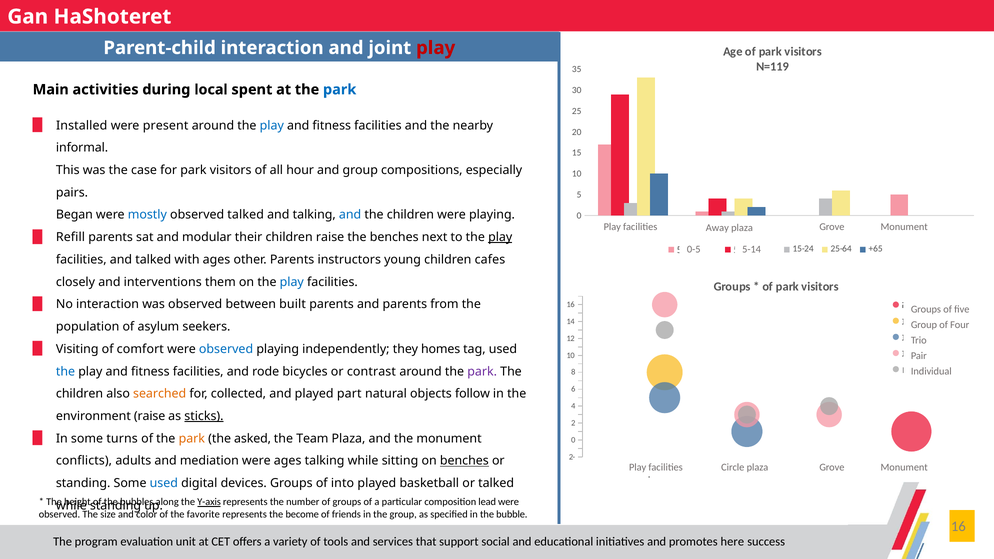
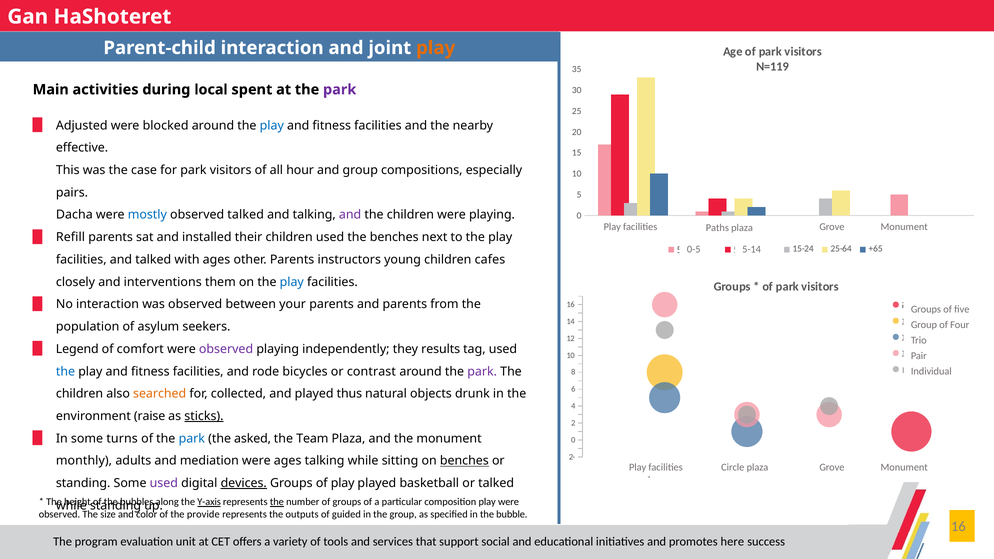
play colour: red -> orange (436, 48)
park colour: blue -> purple (340, 90)
Installed: Installed -> Adjusted (82, 125)
present: present -> blocked (166, 125)
informal: informal -> effective (82, 148)
Began: Began -> Dacha (74, 215)
and colour: blue -> purple (350, 215)
Away: Away -> Paths (717, 228)
modular: modular -> installed (207, 237)
children raise: raise -> used (330, 237)
play underline: present -> none (500, 237)
built: built -> your (293, 304)
Visiting: Visiting -> Legend (77, 349)
observed colour: blue -> purple (226, 349)
homes: homes -> results (441, 349)
part: part -> thus (349, 394)
follow: follow -> drunk (472, 394)
park colour: orange -> blue (192, 439)
conflicts: conflicts -> monthly (84, 461)
used colour: blue -> purple (164, 483)
devices underline: none -> present (244, 483)
of into: into -> play (343, 483)
the underline: none -> present (277, 502)
composition lead: lead -> play (487, 502)
favorite: favorite -> provide (203, 515)
become: become -> outputs (302, 515)
friends: friends -> guided (346, 515)
